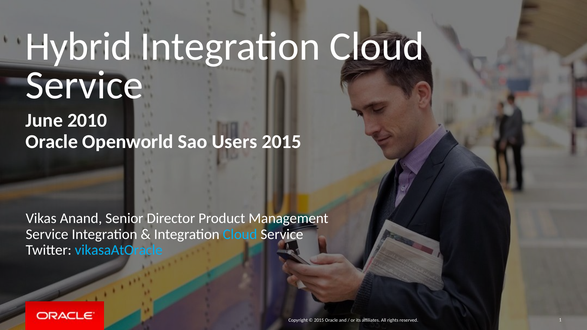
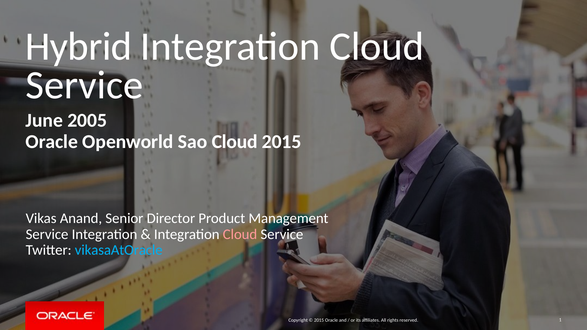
2010: 2010 -> 2005 (87, 121)
Sao Users: Users -> Cloud (235, 142)
Cloud colour: light blue -> pink (240, 234)
